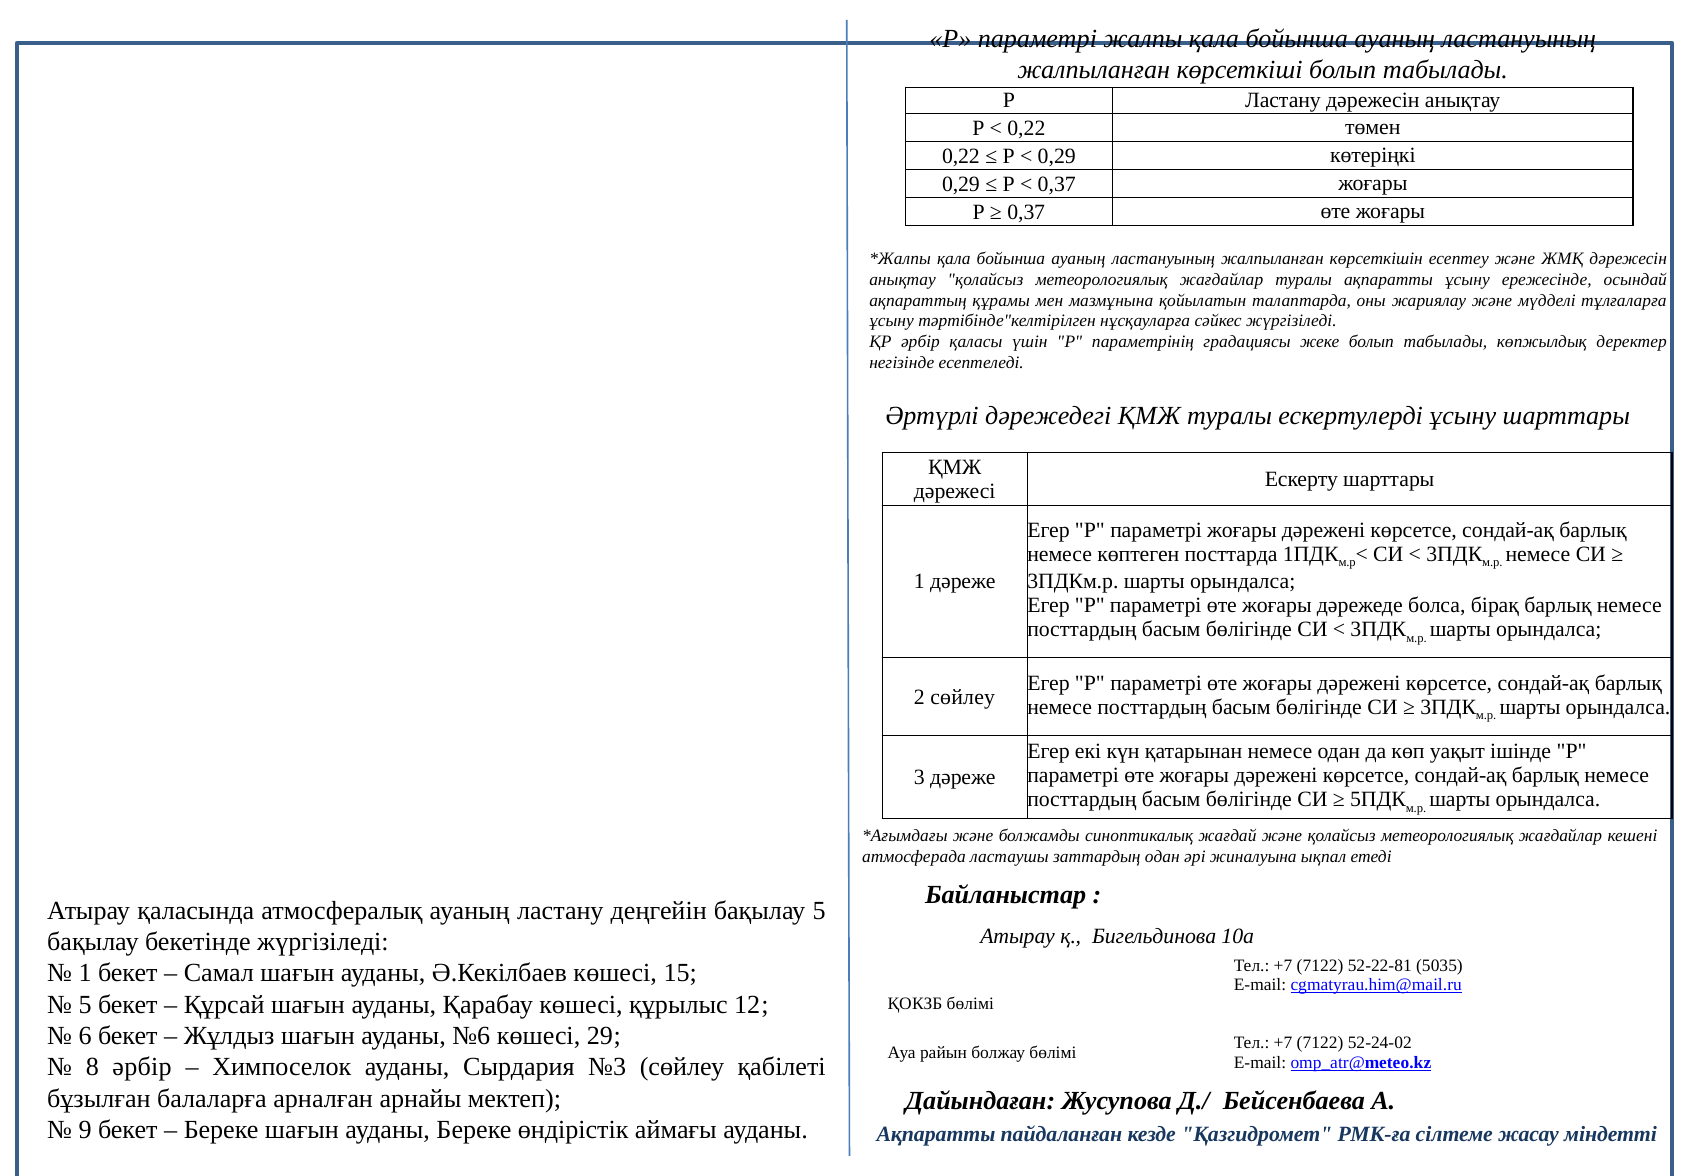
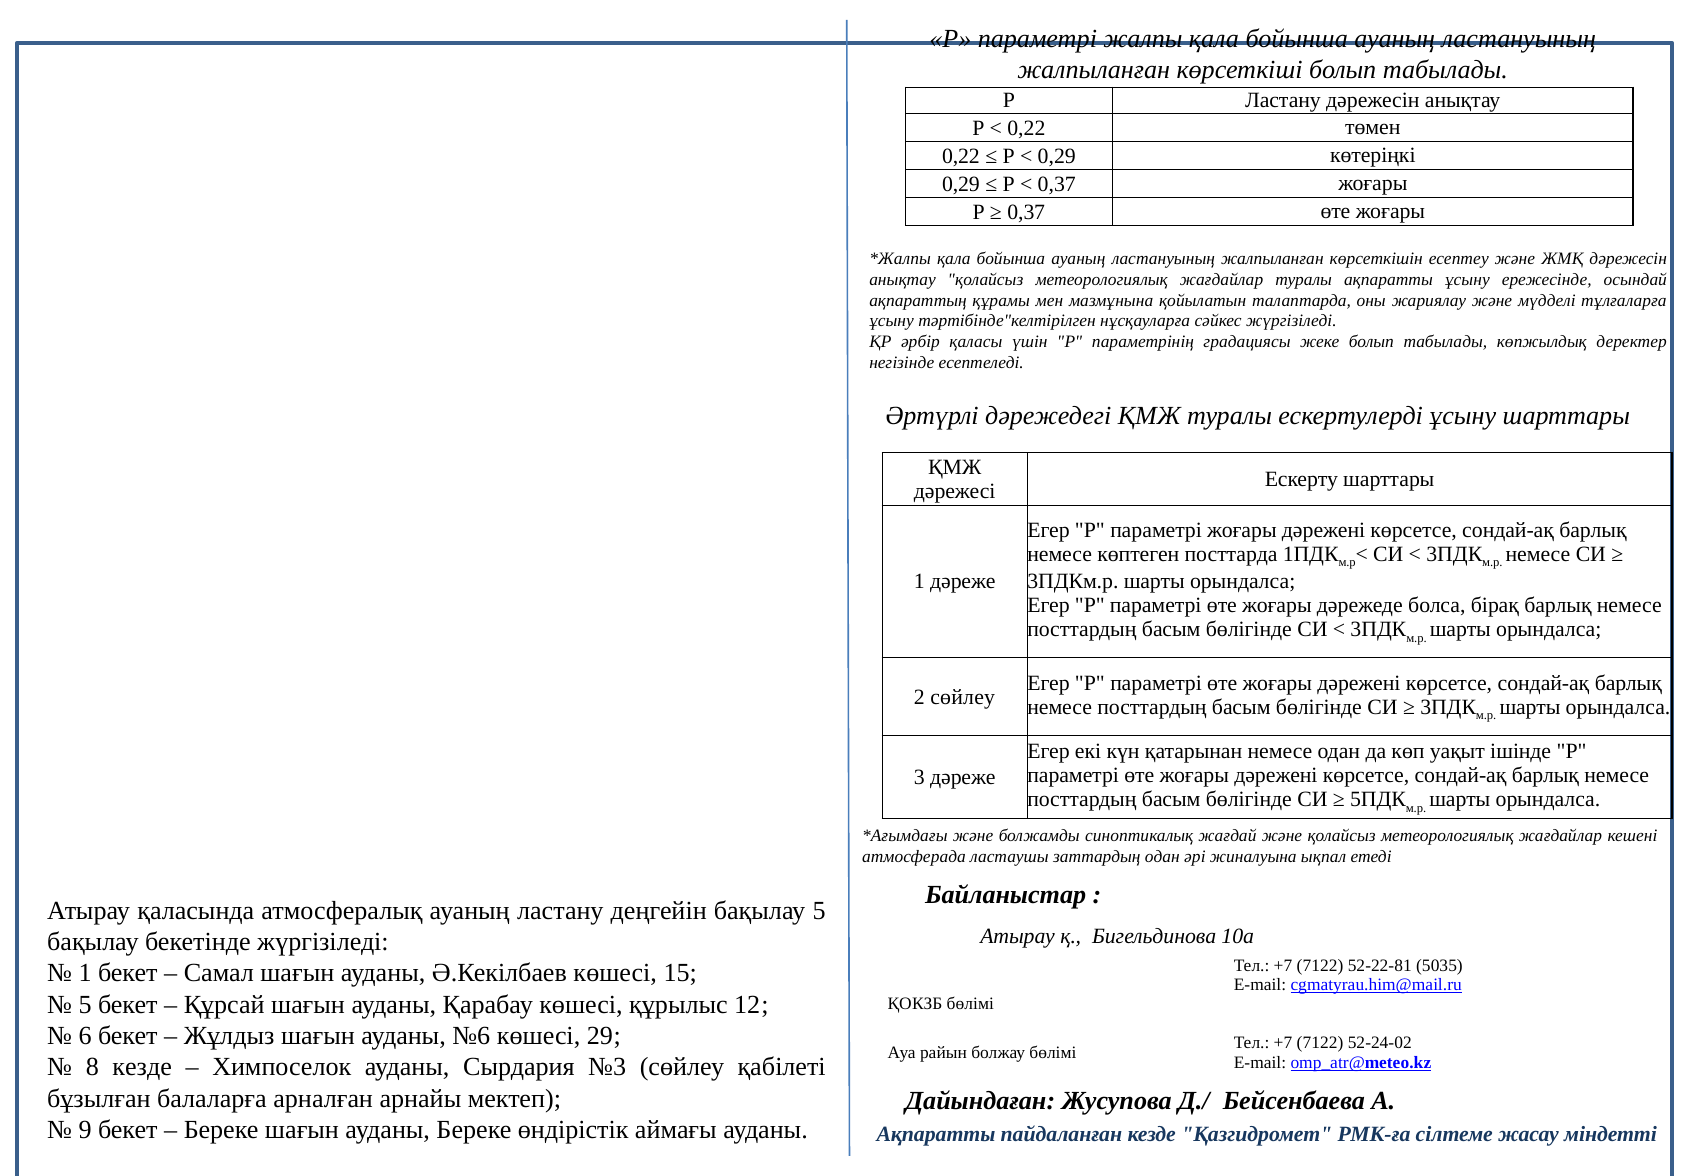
8 әрбір: әрбір -> кезде (142, 1067)
